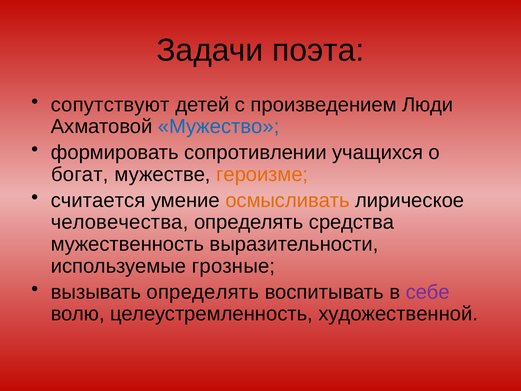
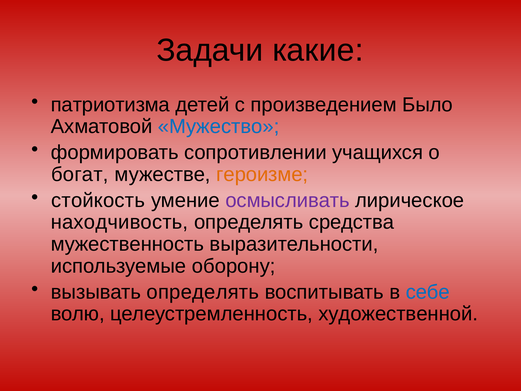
поэта: поэта -> какие (318, 50)
сопутствуют: сопутствуют -> патриотизма (110, 105)
Люди: Люди -> Было (427, 105)
считается: считается -> стойкость (98, 200)
осмысливать colour: orange -> purple (288, 200)
человечества: человечества -> находчивость (120, 222)
грозные: грозные -> оборону (234, 266)
себе colour: purple -> blue (428, 292)
